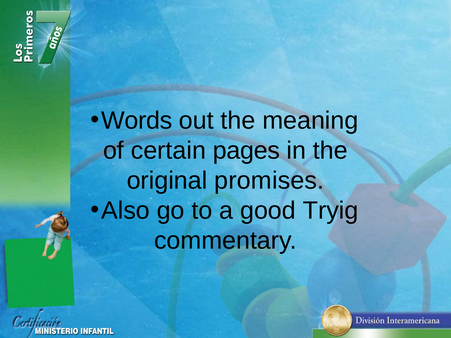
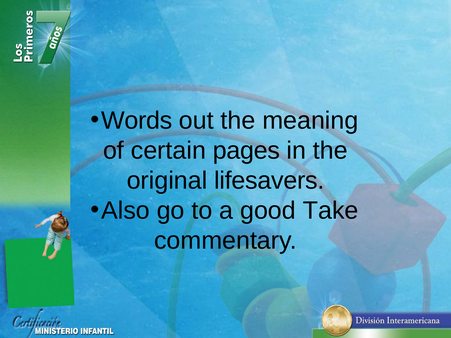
promises: promises -> lifesavers (269, 181)
Tryig: Tryig -> Take (331, 211)
